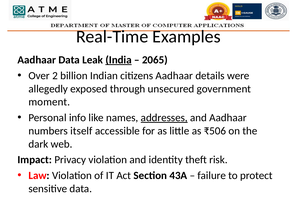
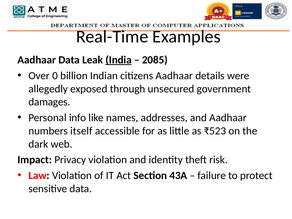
2065: 2065 -> 2085 (155, 60)
2: 2 -> 0 (55, 76)
moment: moment -> damages (49, 102)
addresses underline: present -> none (164, 118)
₹506: ₹506 -> ₹523 (215, 131)
